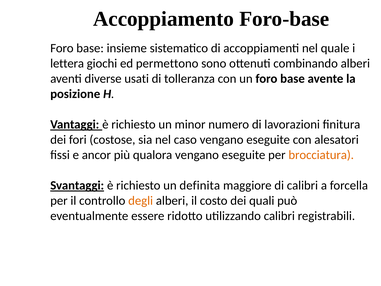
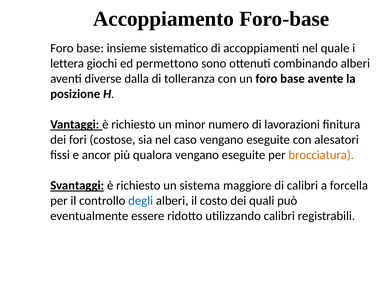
usati: usati -> dalla (137, 79)
definita: definita -> sistema (200, 185)
degli colour: orange -> blue (141, 201)
